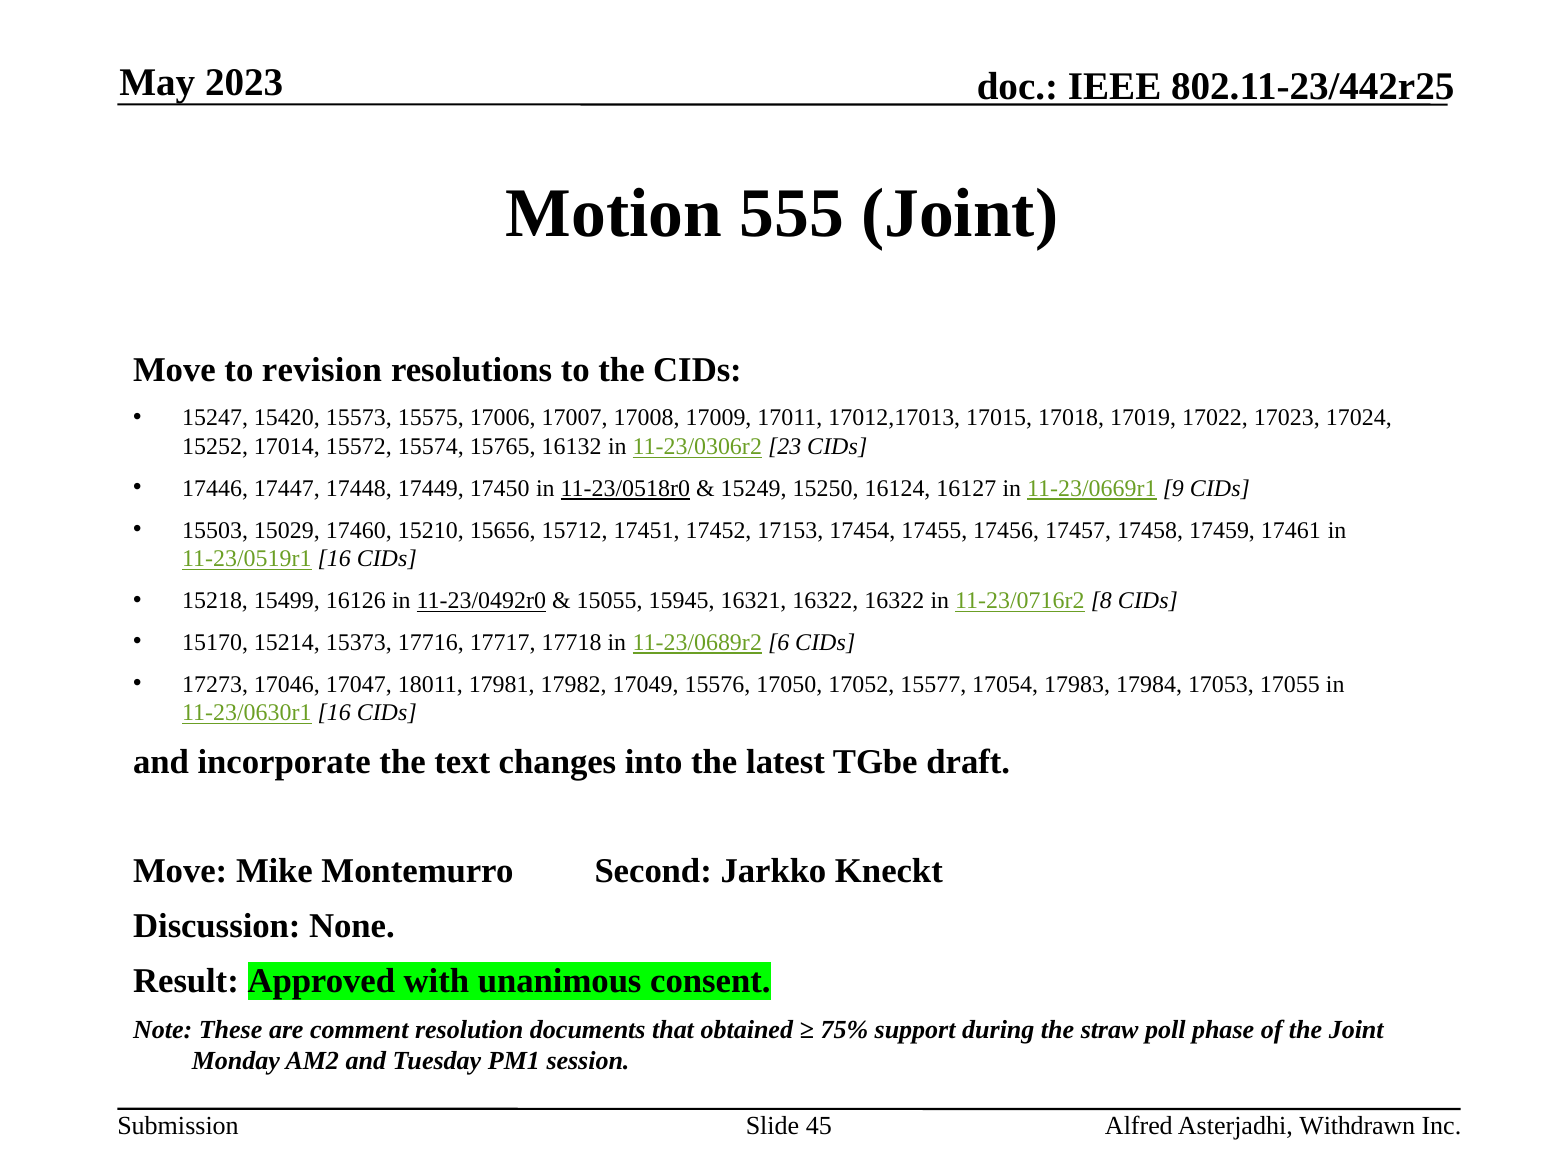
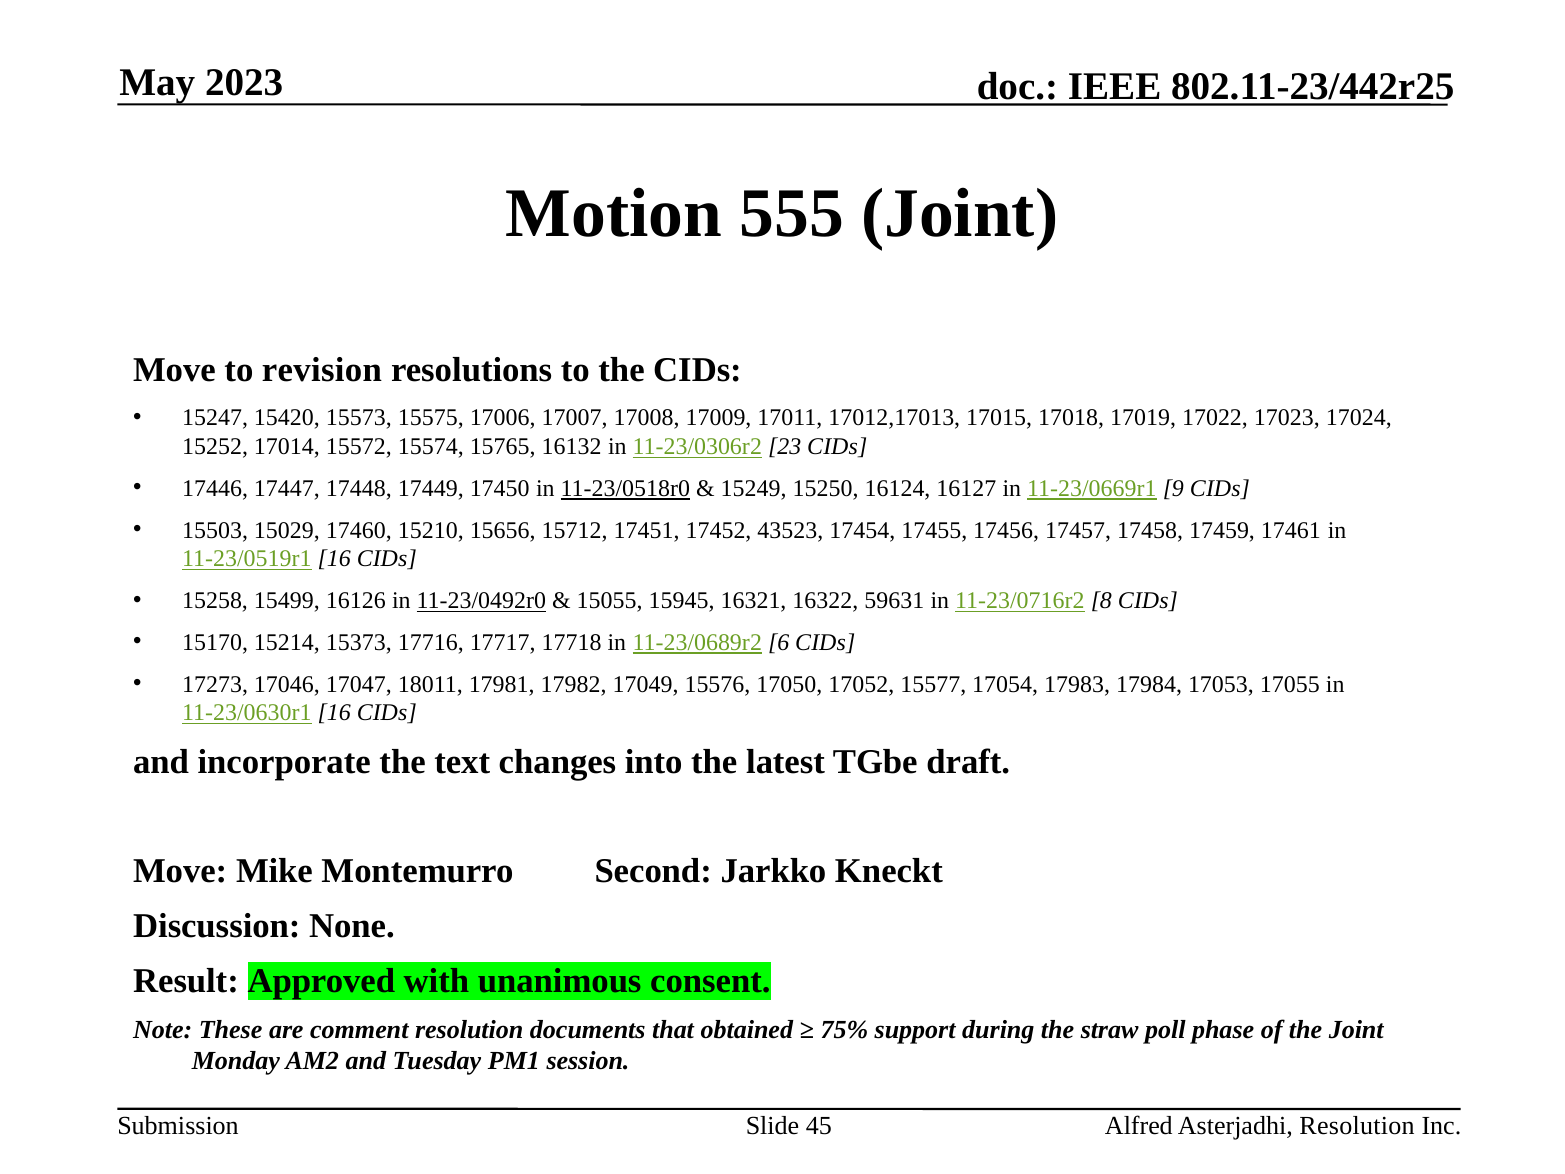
17153: 17153 -> 43523 (790, 530)
15218: 15218 -> 15258 (215, 600)
16322 16322: 16322 -> 59631 (894, 600)
Asterjadhi Withdrawn: Withdrawn -> Resolution (1357, 1126)
